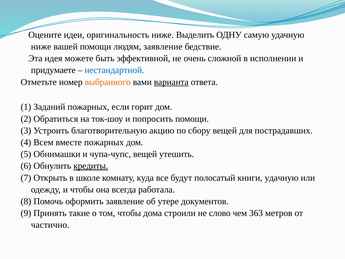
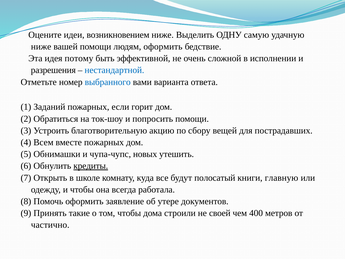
оригинальность: оригинальность -> возникновением (118, 35)
людям заявление: заявление -> оформить (163, 47)
можете: можете -> потому (79, 58)
придумаете: придумаете -> разрешения (53, 70)
выбранного colour: orange -> blue (108, 82)
варианта underline: present -> none (171, 82)
чупа-чупс вещей: вещей -> новых (145, 154)
книги удачную: удачную -> главную (282, 178)
слово: слово -> своей (220, 213)
363: 363 -> 400 (256, 213)
